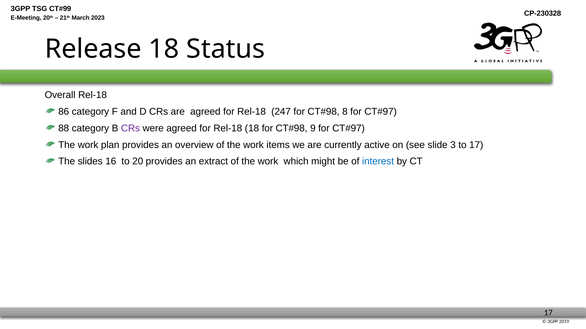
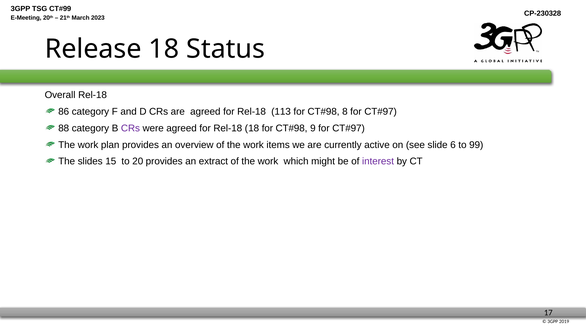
247: 247 -> 113 (281, 112)
3: 3 -> 6 (453, 145)
to 17: 17 -> 99 (476, 145)
16: 16 -> 15 (111, 162)
interest colour: blue -> purple (378, 162)
